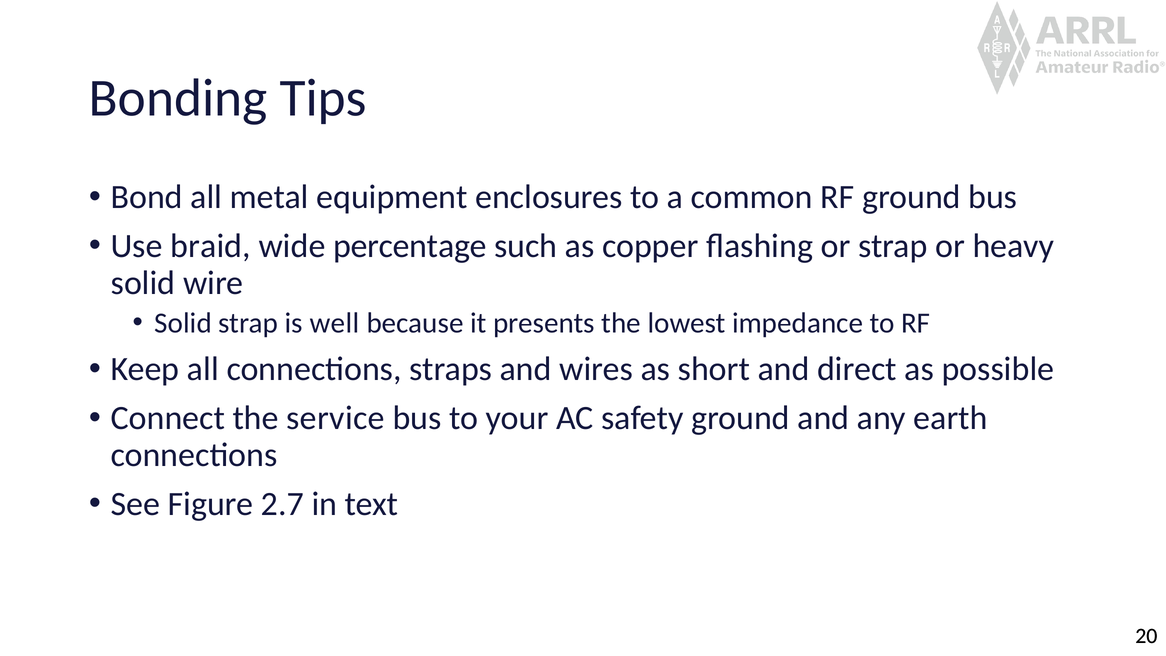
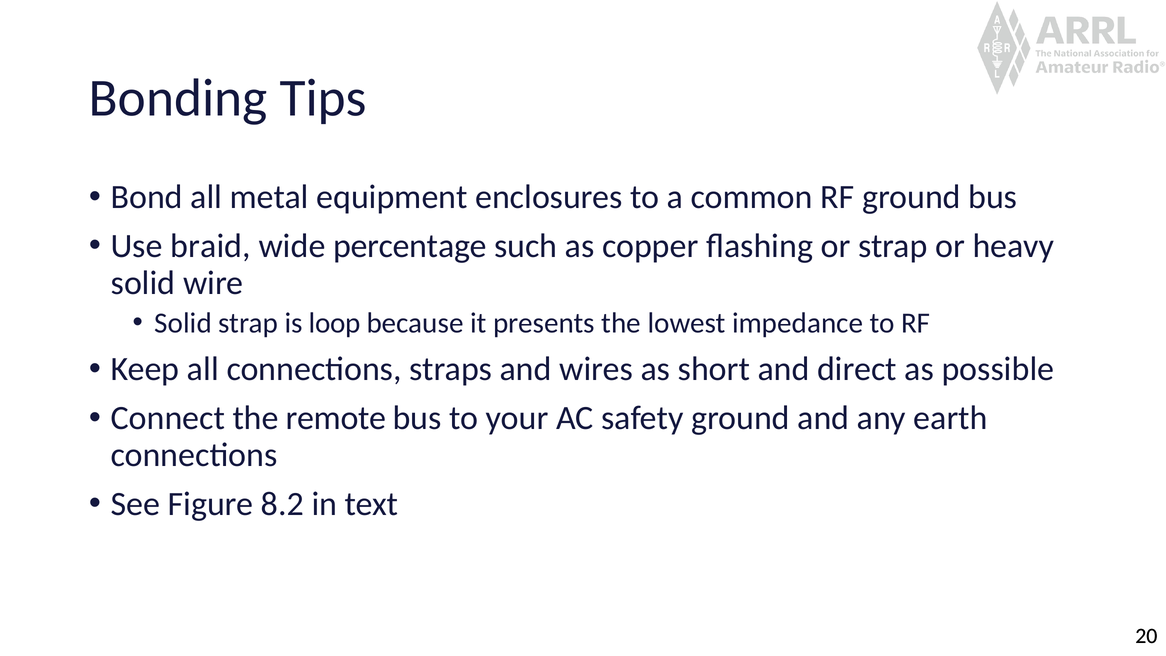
well: well -> loop (335, 323)
service: service -> remote (336, 418)
2.7: 2.7 -> 8.2 (282, 504)
